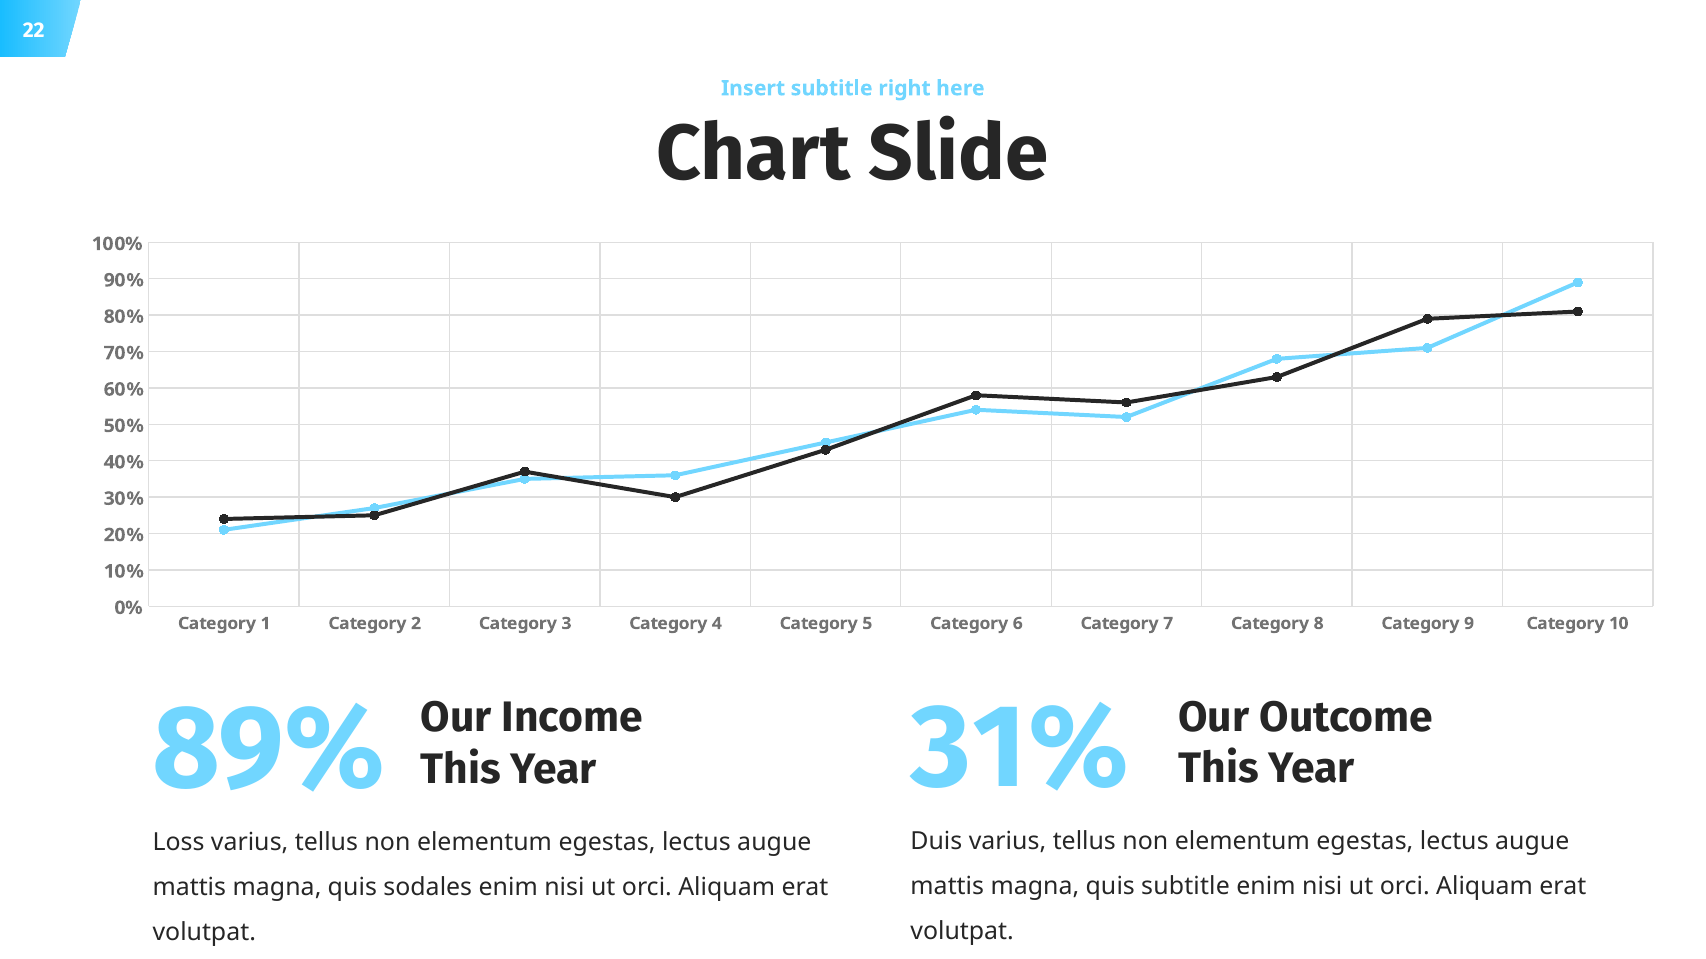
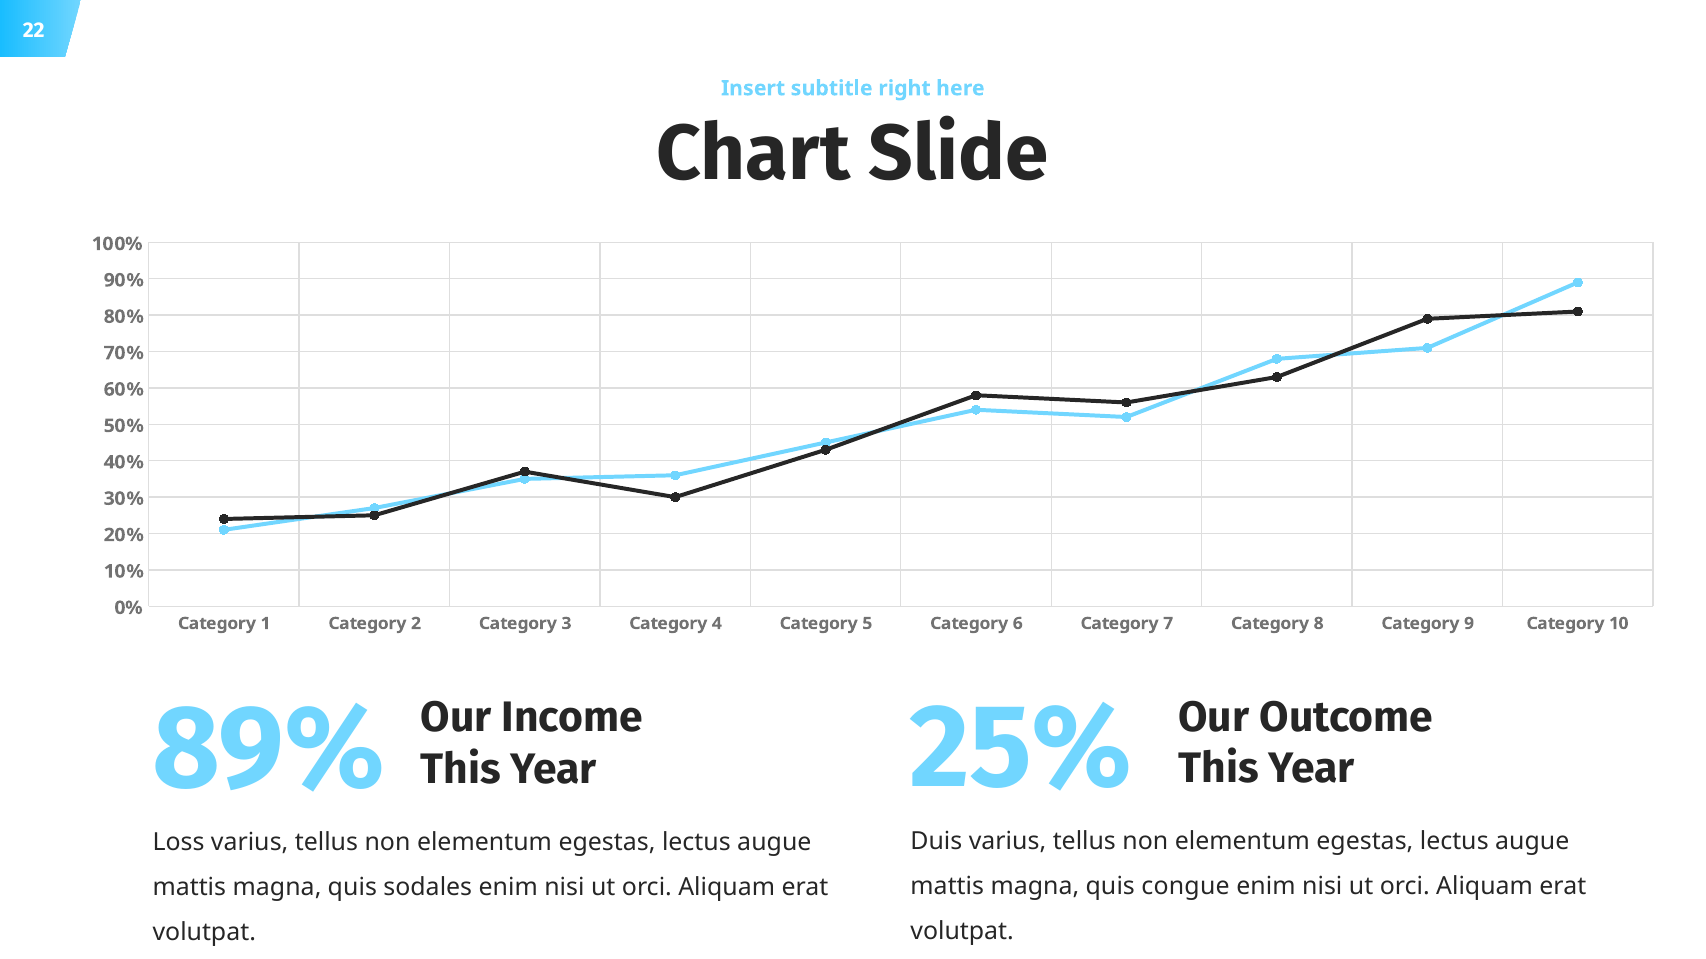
31%: 31% -> 25% (1021, 748)
quis subtitle: subtitle -> congue (1185, 887)
